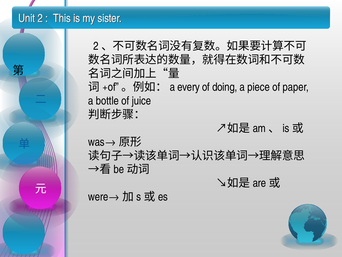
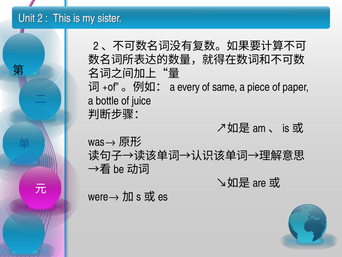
doing: doing -> same (225, 87)
